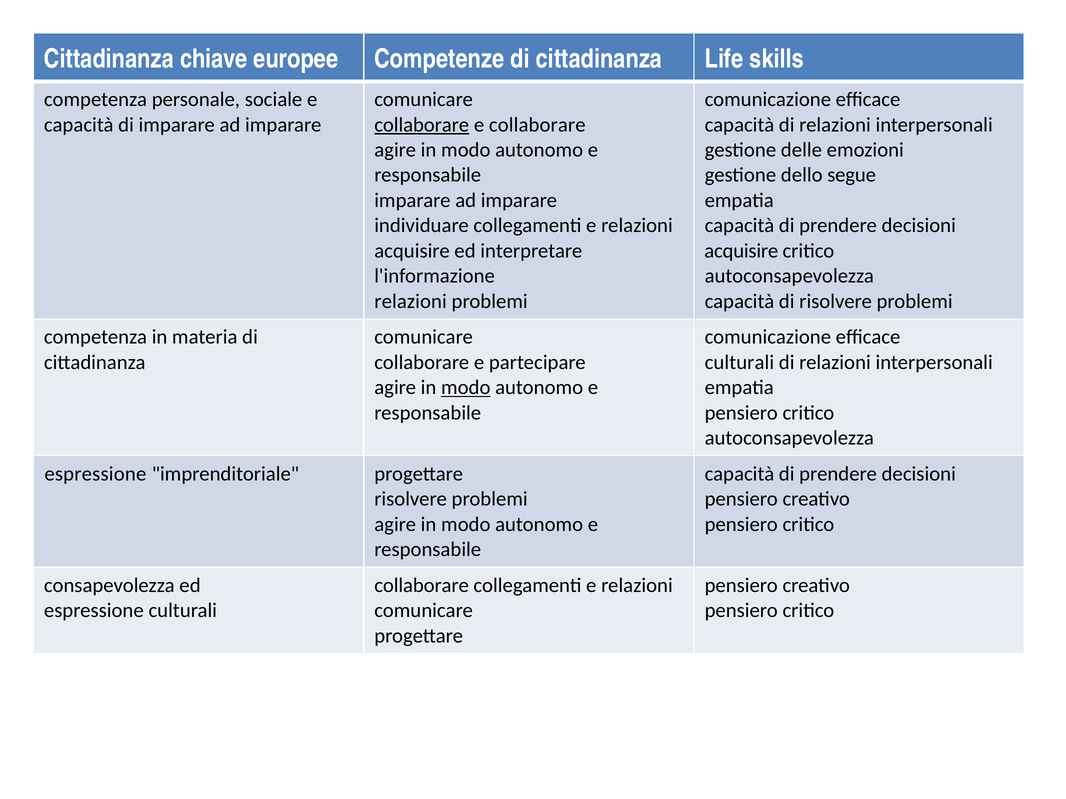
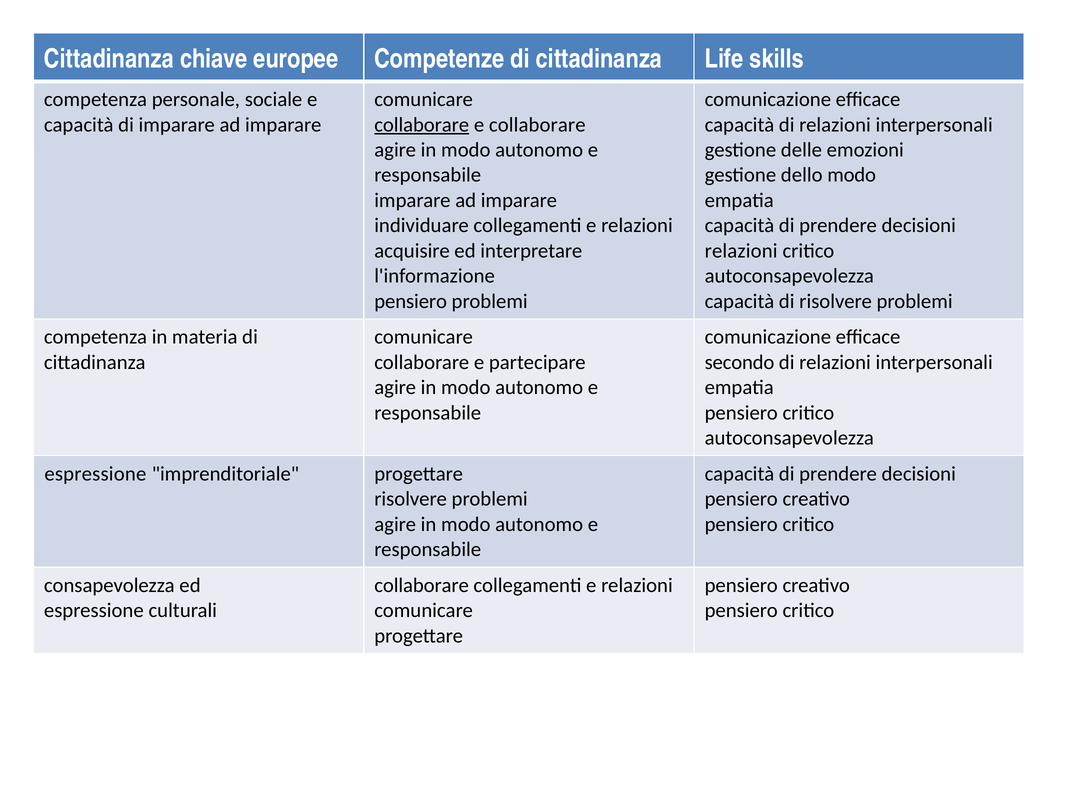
dello segue: segue -> modo (852, 175)
acquisire: acquisire -> relazioni (741, 251)
relazioni: relazioni -> pensiero (411, 301)
culturali: culturali -> secondo (740, 363)
modo underline: present -> none (466, 388)
